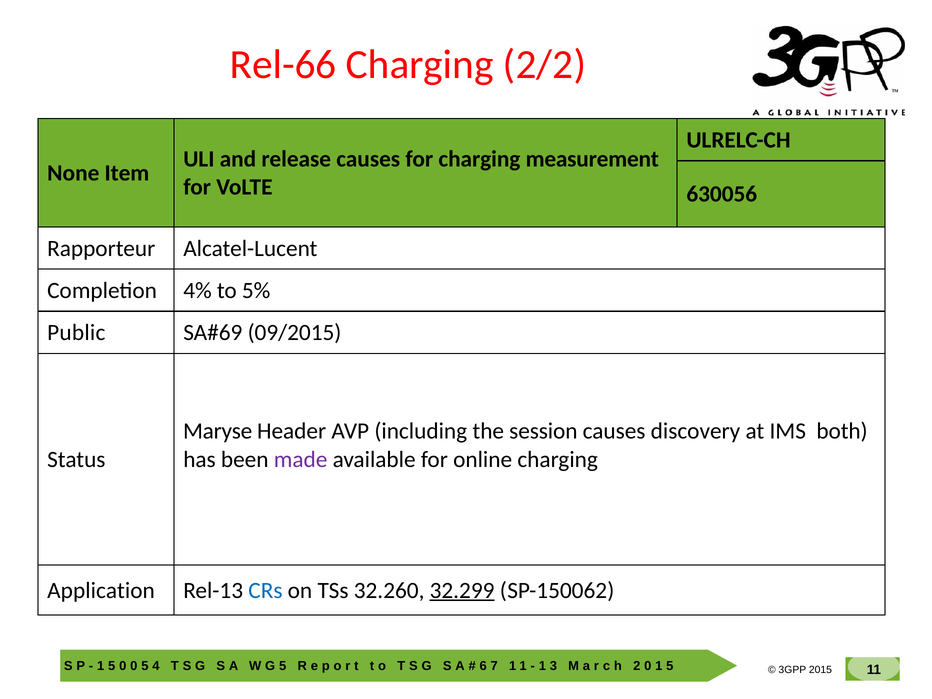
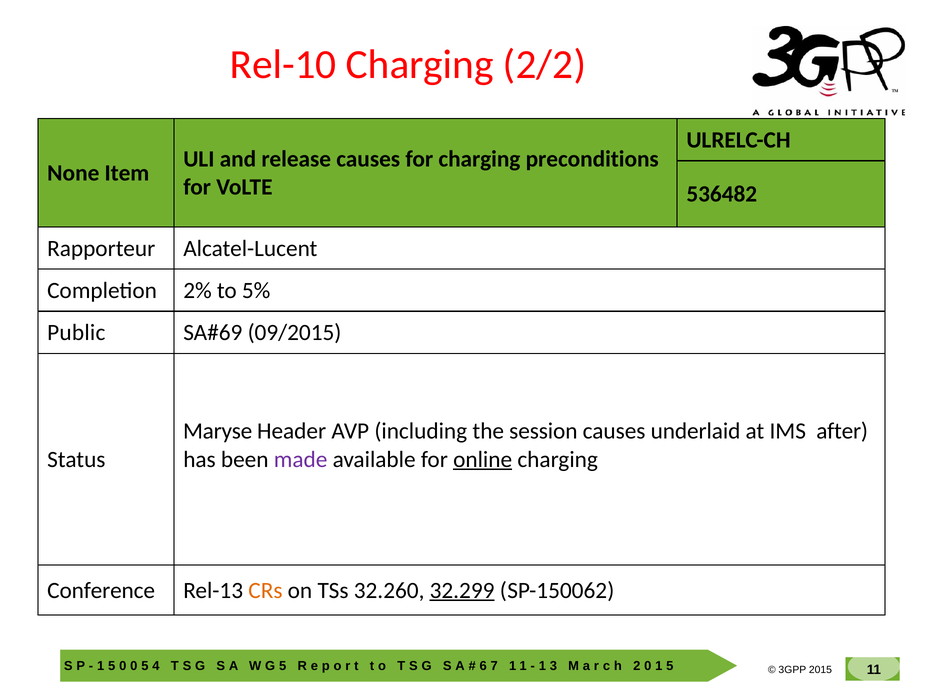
Rel-66: Rel-66 -> Rel-10 (283, 64)
measurement: measurement -> preconditions (592, 159)
630056: 630056 -> 536482 (722, 194)
4%: 4% -> 2% (197, 290)
discovery: discovery -> underlaid (696, 431)
both: both -> after (842, 431)
online underline: none -> present (483, 459)
Application: Application -> Conference (101, 590)
CRs colour: blue -> orange (265, 590)
